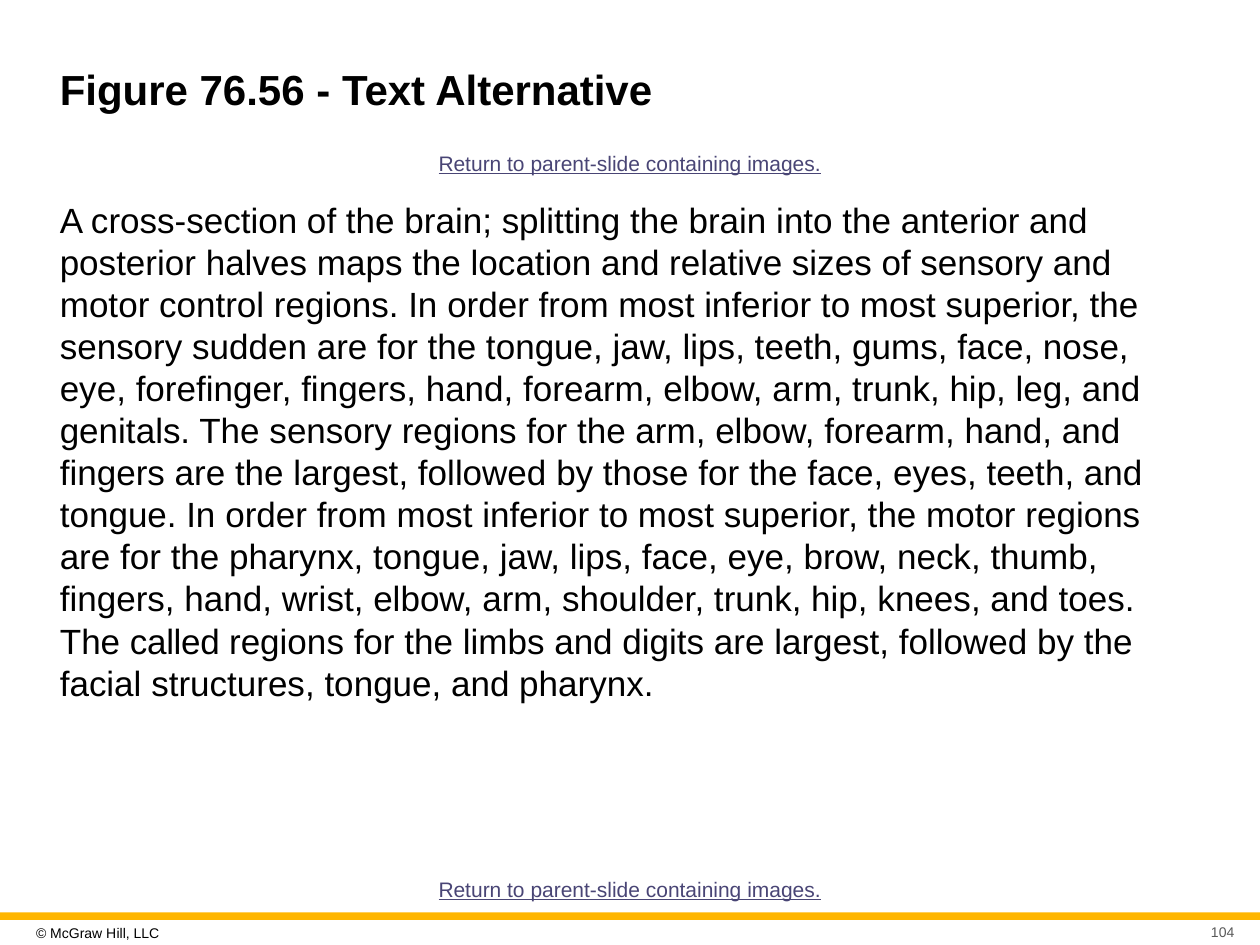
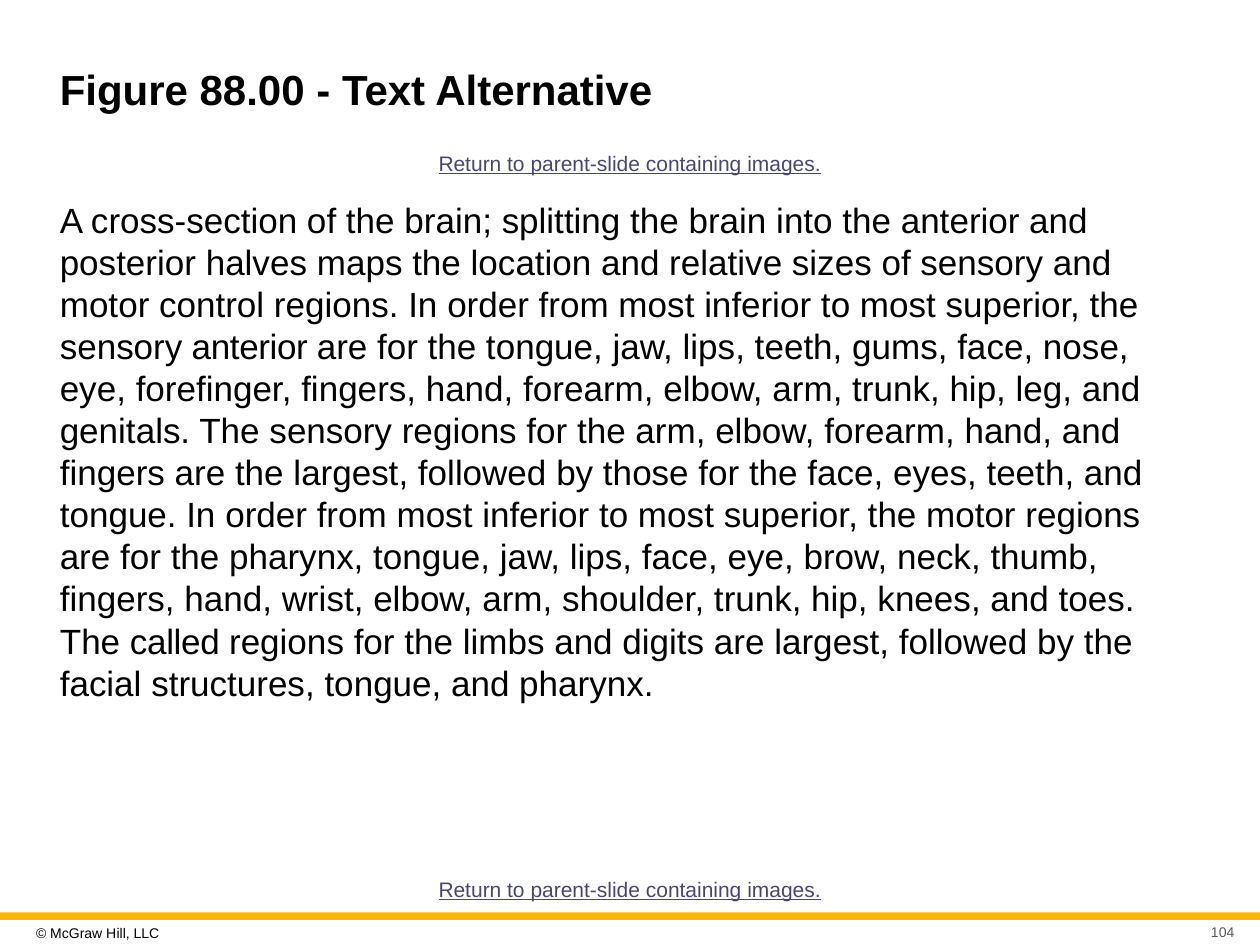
76.56: 76.56 -> 88.00 (252, 92)
sensory sudden: sudden -> anterior (250, 348)
